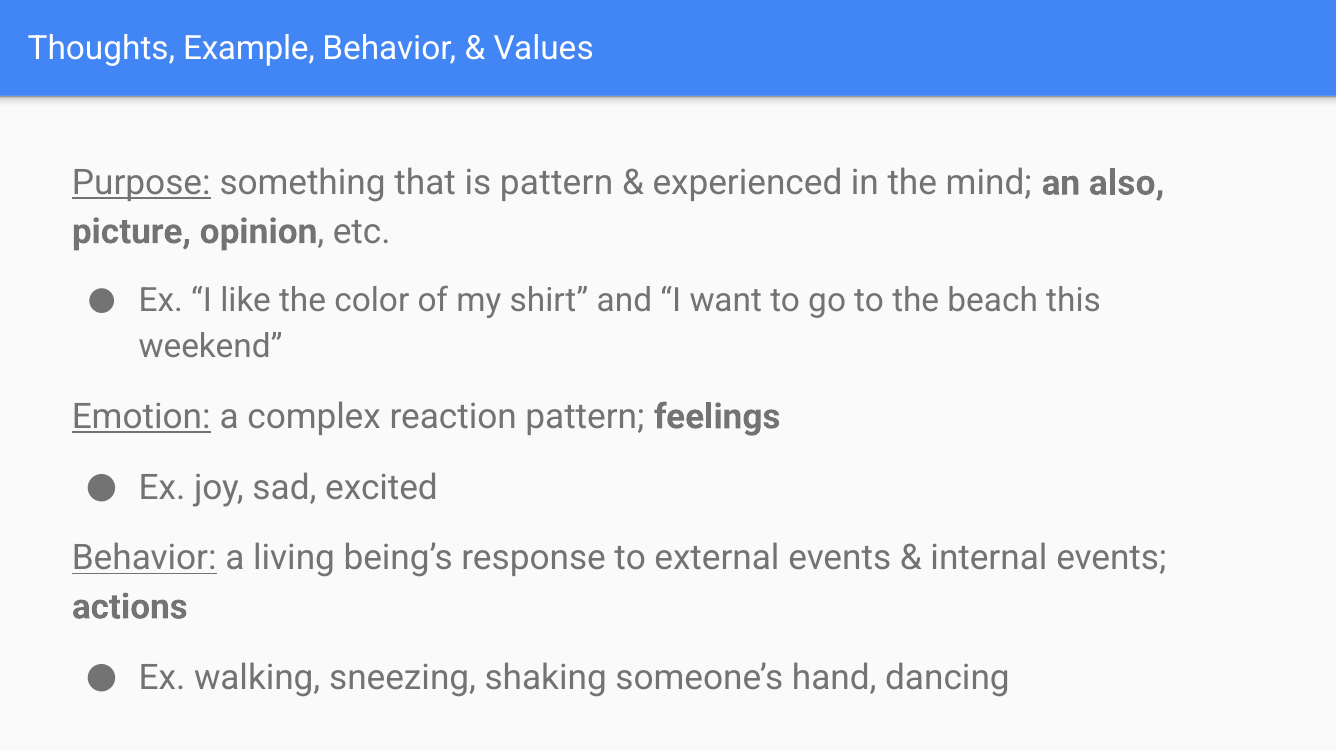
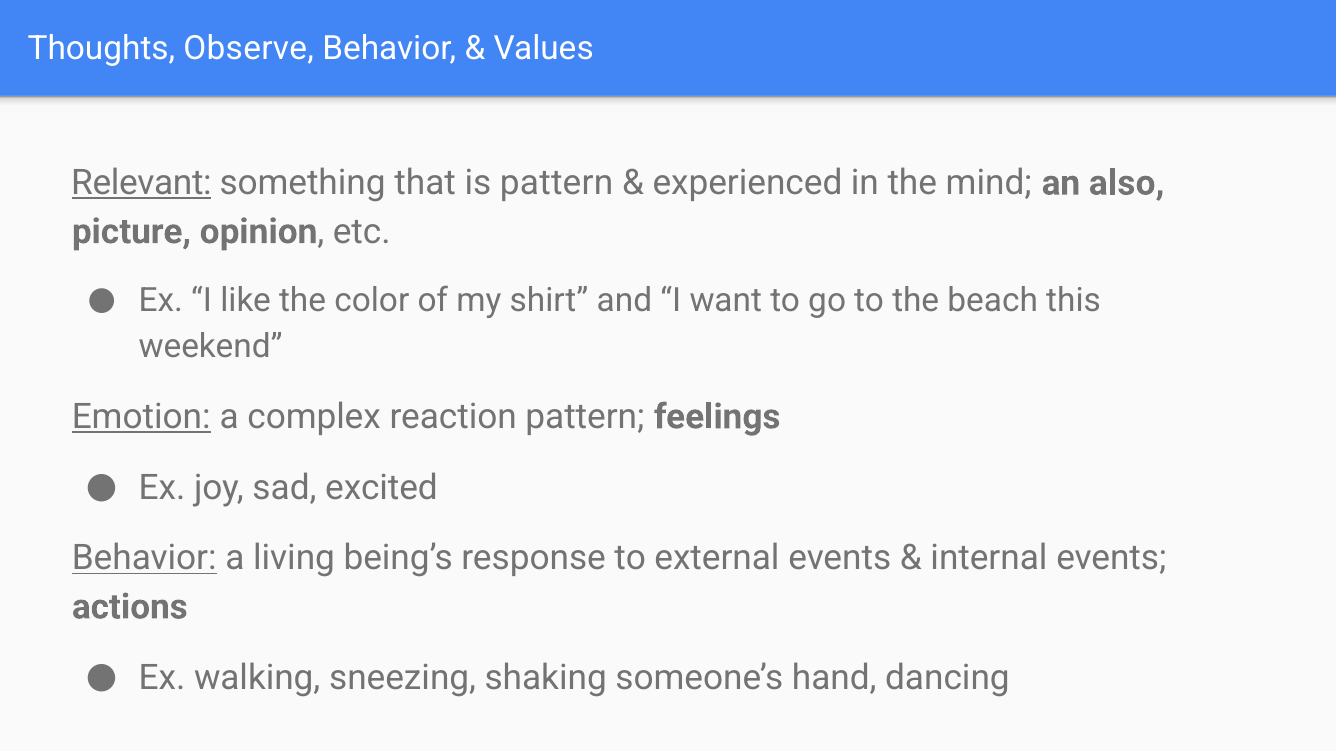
Example: Example -> Observe (249, 49)
Purpose: Purpose -> Relevant (141, 183)
